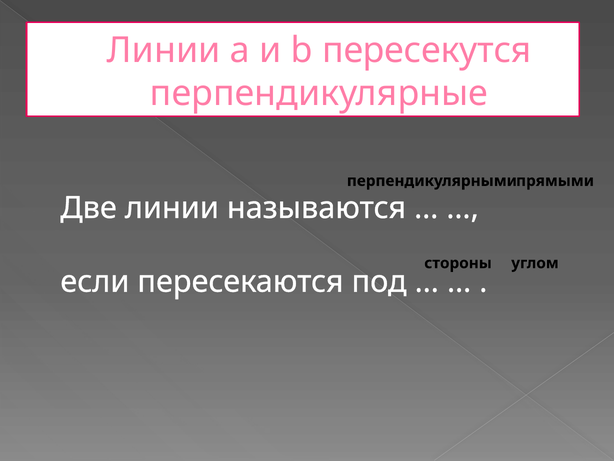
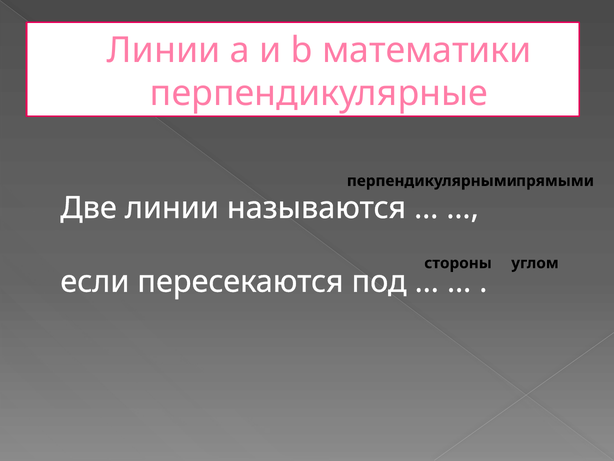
пересекутся: пересекутся -> математики (427, 50)
